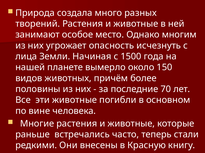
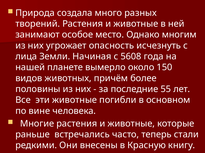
1500: 1500 -> 5608 (131, 57)
70: 70 -> 55 (166, 90)
